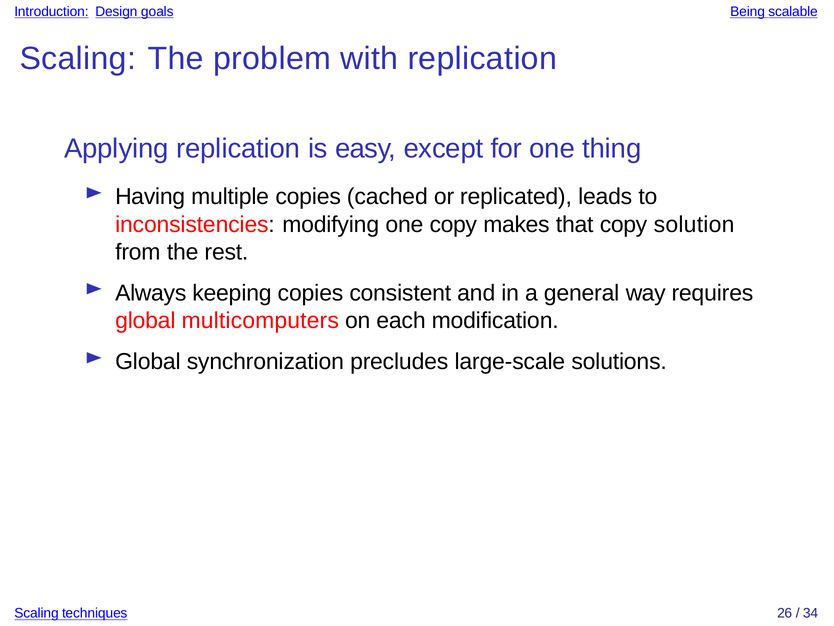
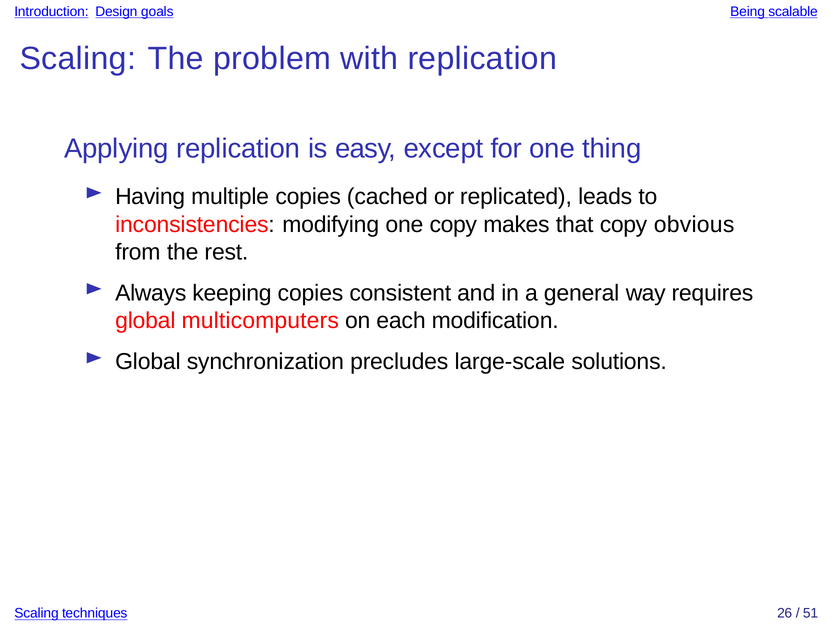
solution: solution -> obvious (694, 224)
34: 34 -> 51 (810, 613)
